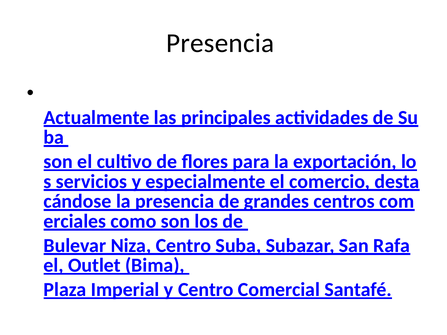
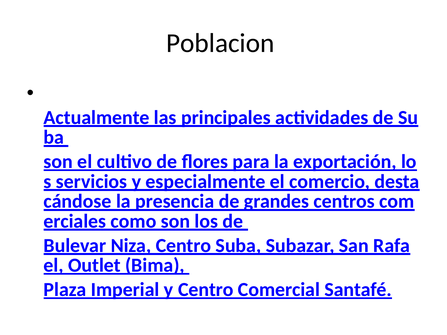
Presencia: Presencia -> Poblacion (220, 43)
